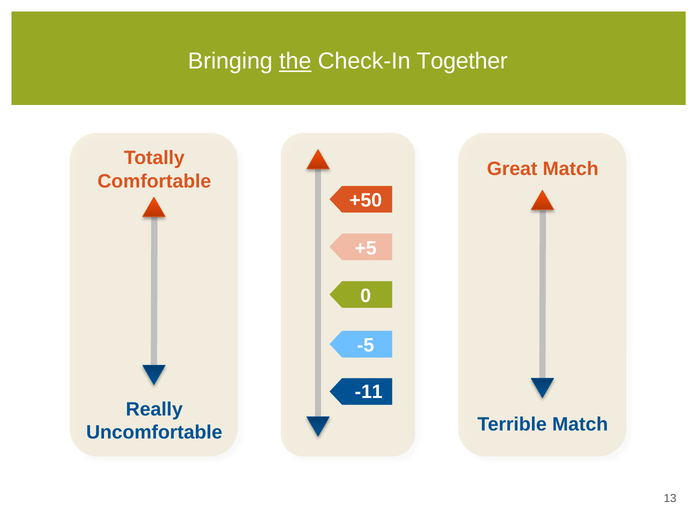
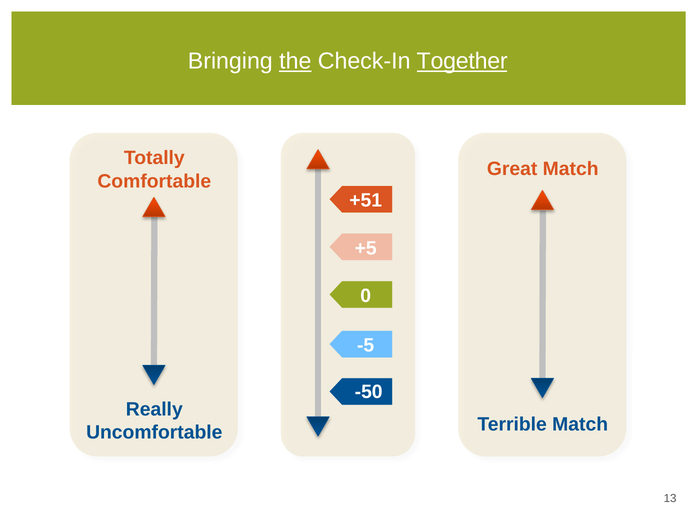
Together underline: none -> present (462, 61)
+50: +50 -> +51 (366, 200)
-11: -11 -> -50 (369, 392)
